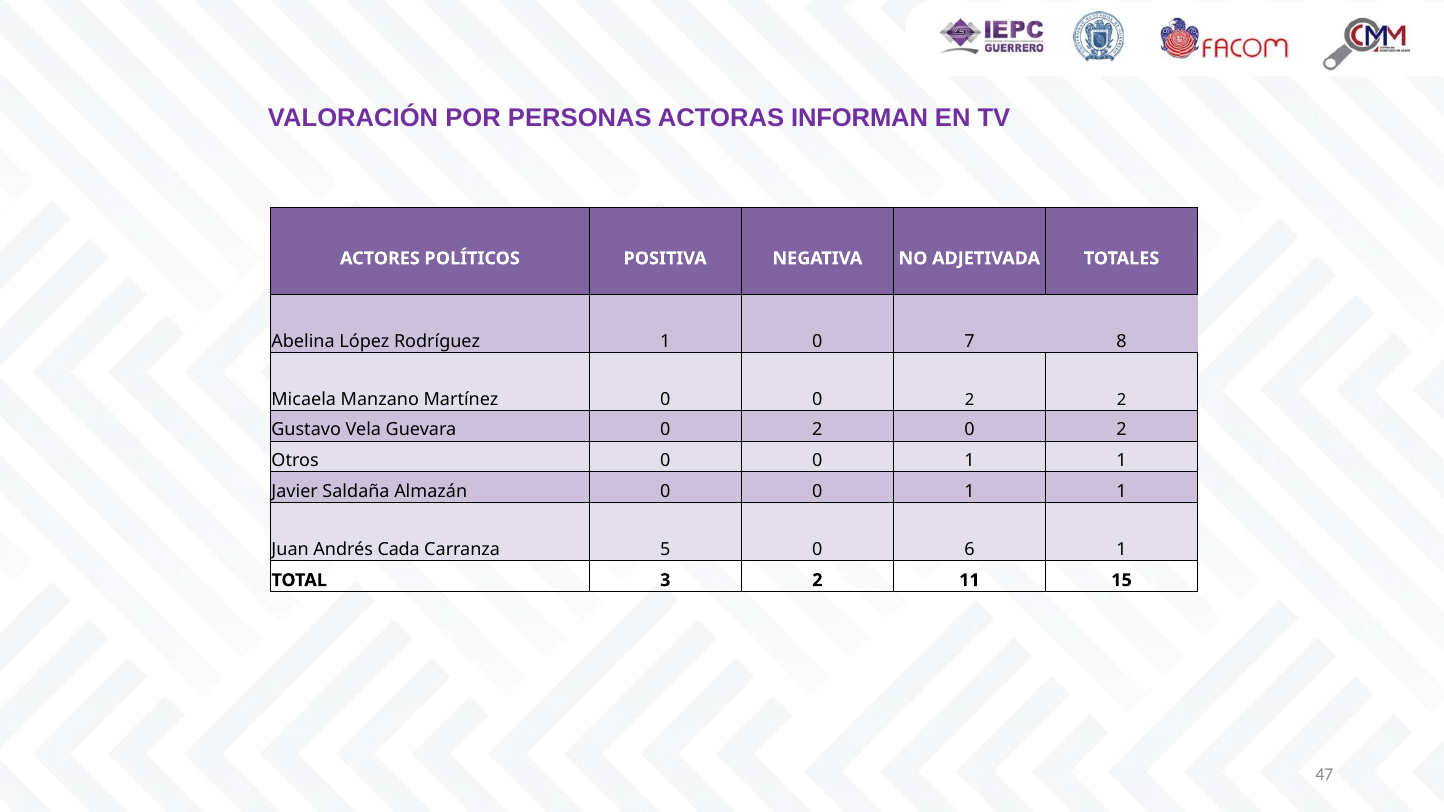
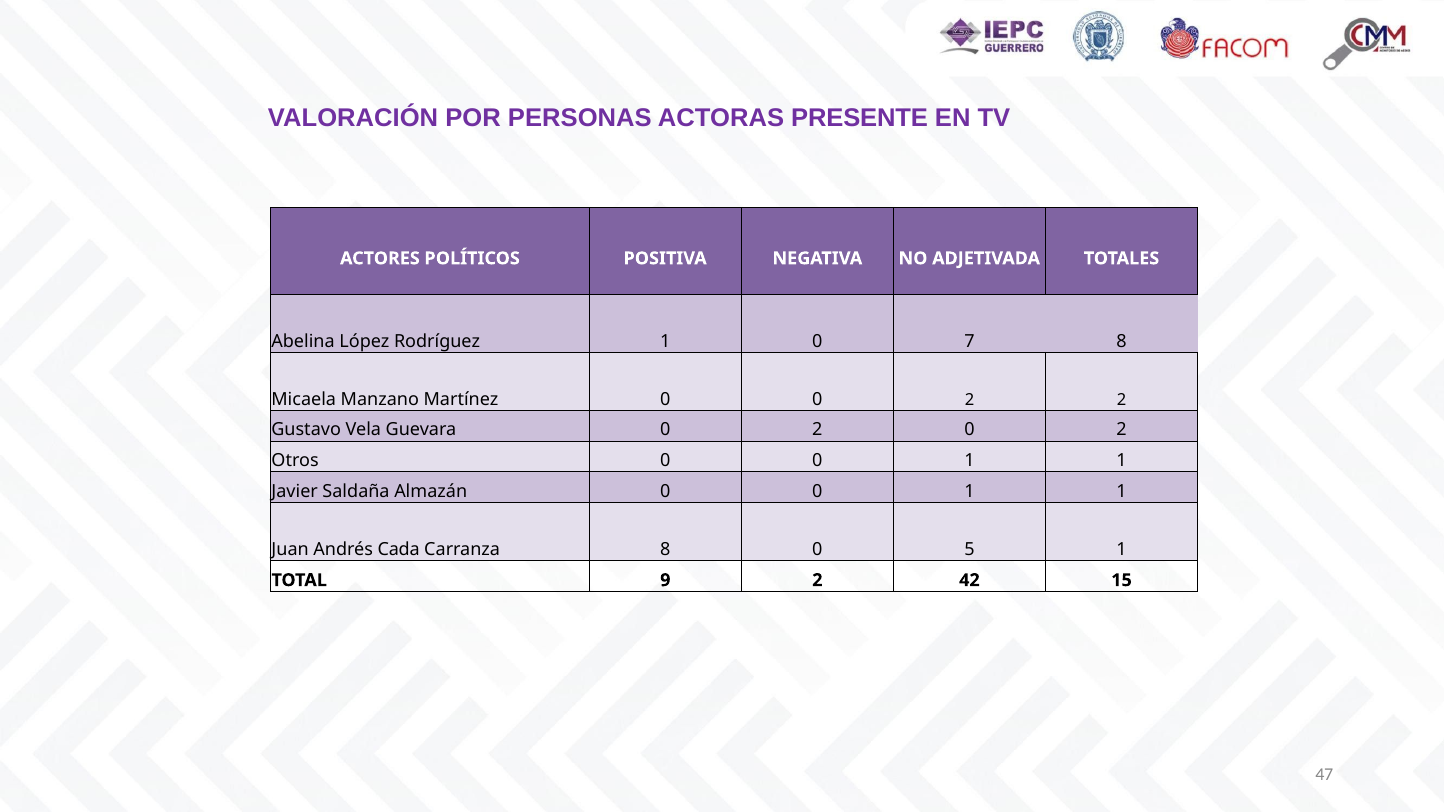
INFORMAN: INFORMAN -> PRESENTE (860, 118)
Carranza 5: 5 -> 8 (665, 550)
6: 6 -> 5 (969, 550)
3: 3 -> 9 (665, 580)
11: 11 -> 42 (969, 580)
